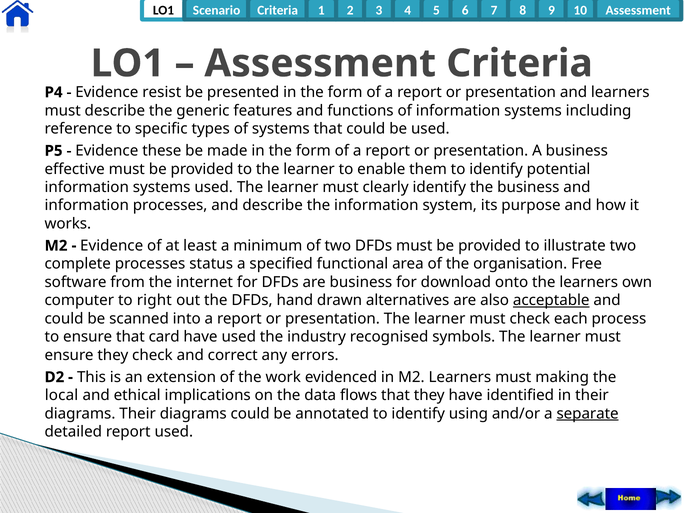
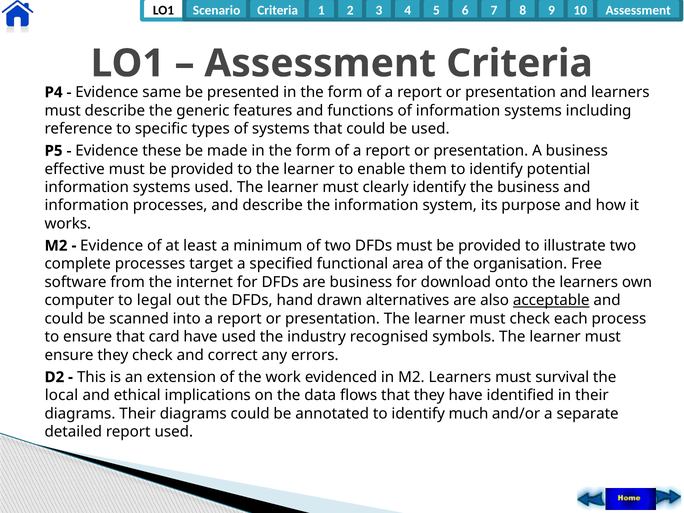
resist: resist -> same (162, 92)
status: status -> target (211, 264)
right: right -> legal (154, 300)
making: making -> survival (562, 377)
using: using -> much (469, 414)
separate underline: present -> none (588, 414)
